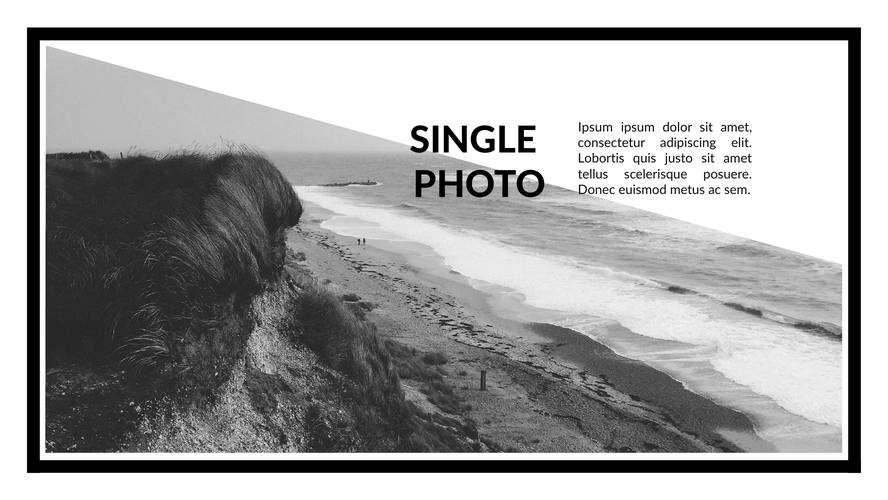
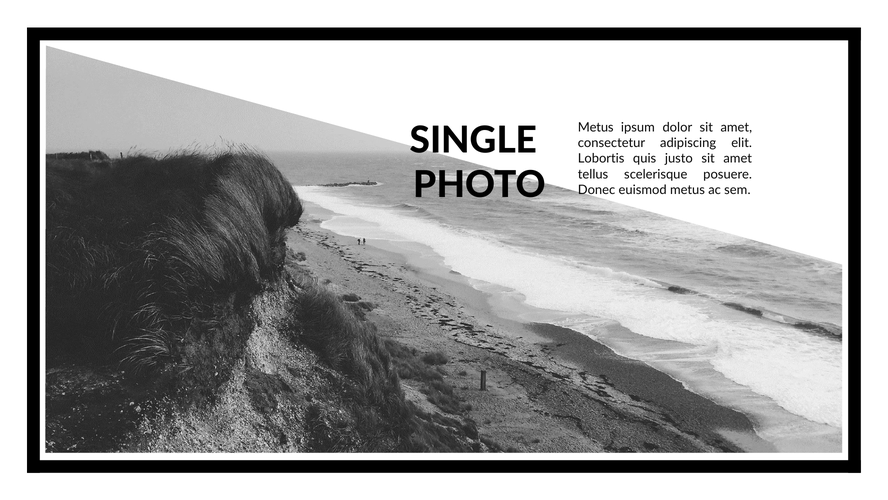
Ipsum: Ipsum -> Metus (596, 127)
